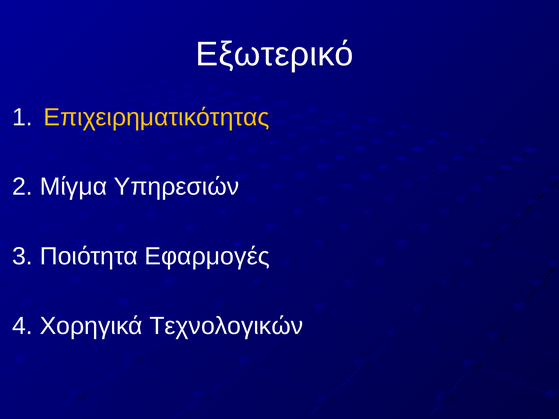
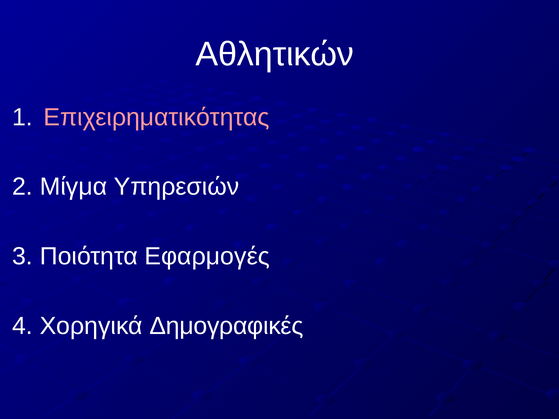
Εξωτερικό: Εξωτερικό -> Αθλητικών (275, 54)
Επιχειρηματικότητας colour: yellow -> pink (157, 117)
Τεχνολογικών: Τεχνολογικών -> Δημογραφικές (226, 326)
